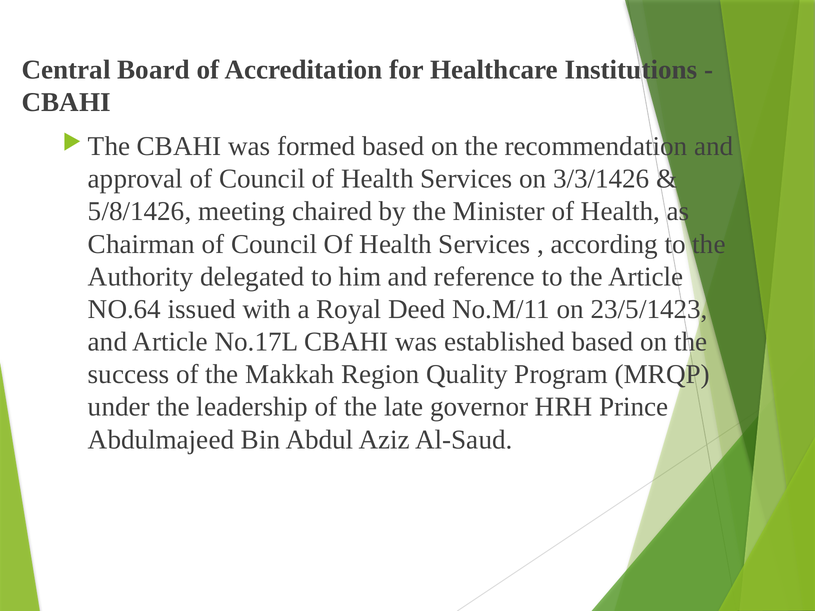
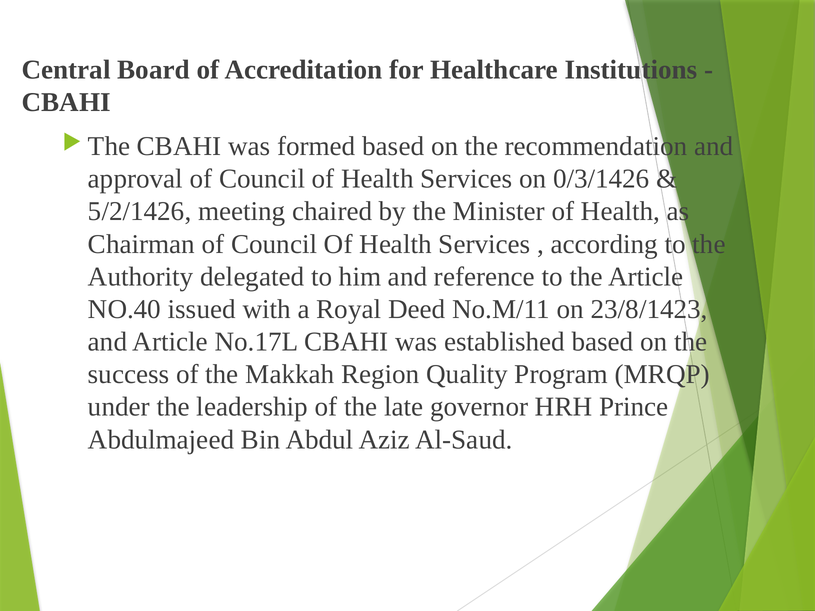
3/3/1426: 3/3/1426 -> 0/3/1426 (601, 179)
5/8/1426: 5/8/1426 -> 5/2/1426 (140, 212)
NO.64: NO.64 -> NO.40 (125, 309)
23/5/1423: 23/5/1423 -> 23/8/1423 (649, 309)
